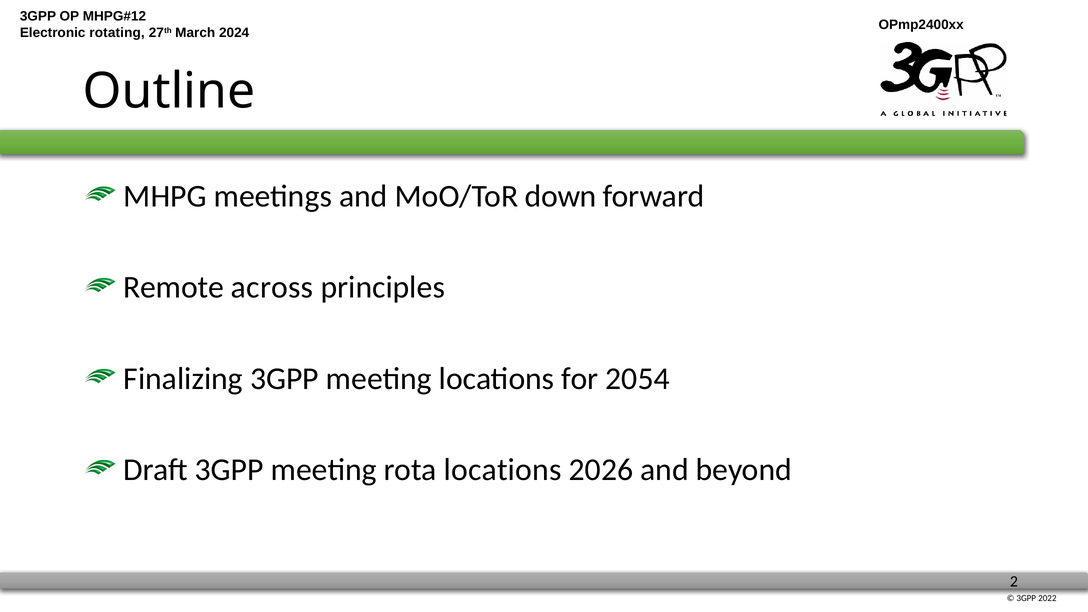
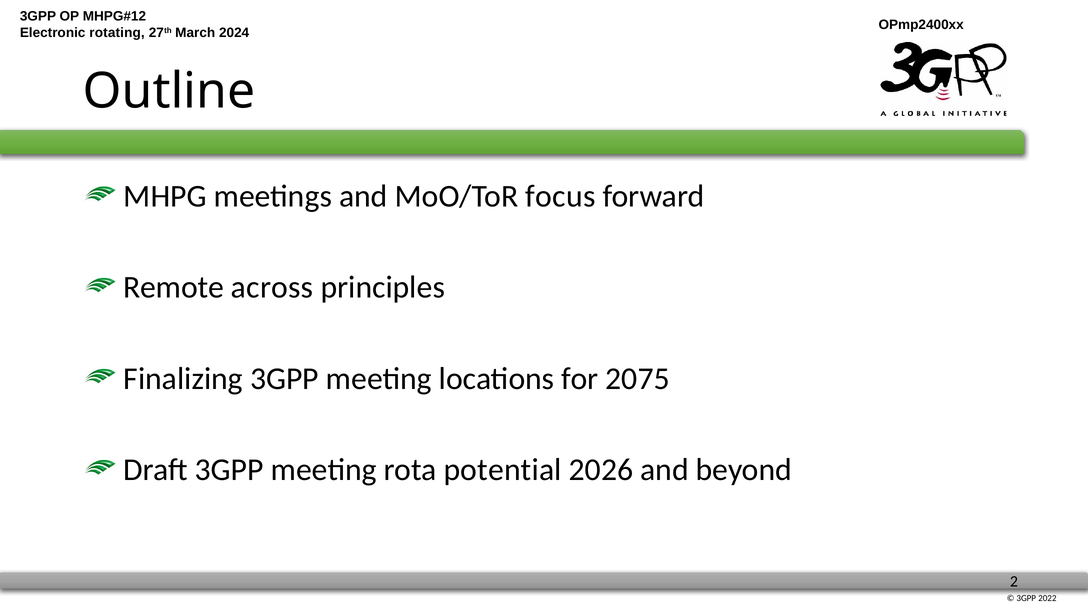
down: down -> focus (560, 196)
2054: 2054 -> 2075 (638, 379)
rota locations: locations -> potential (503, 470)
